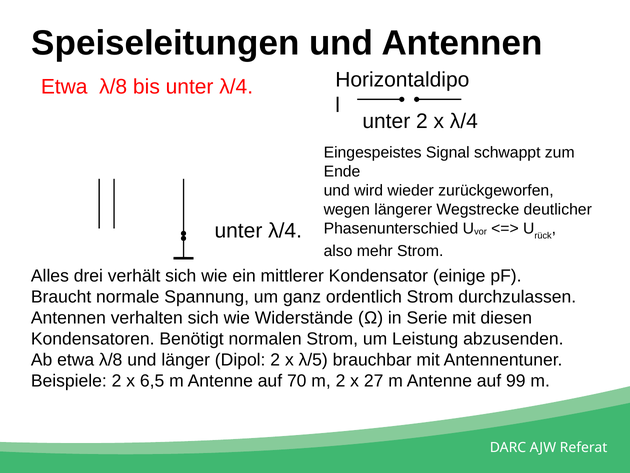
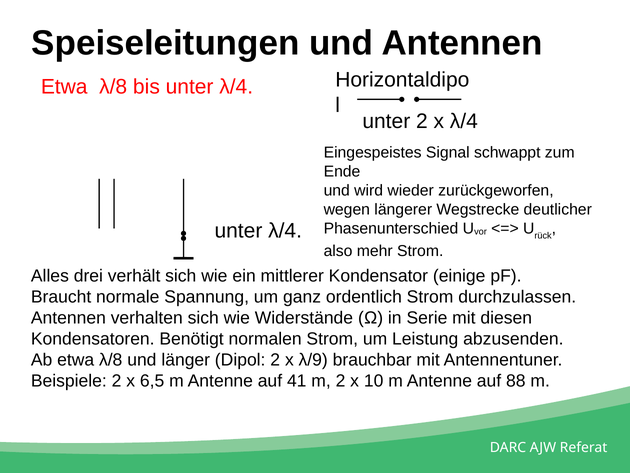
λ/5: λ/5 -> λ/9 (313, 360)
70: 70 -> 41 (297, 381)
27: 27 -> 10 (374, 381)
99: 99 -> 88 (516, 381)
